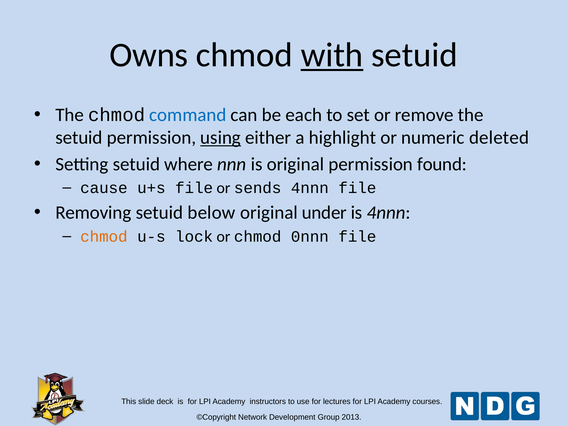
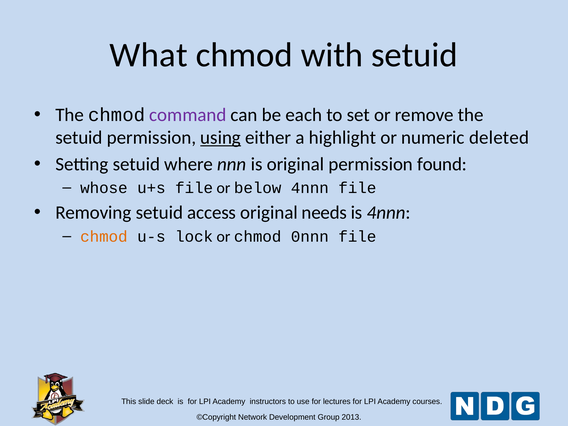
Owns: Owns -> What (149, 55)
with underline: present -> none (332, 55)
command colour: blue -> purple (188, 115)
cause: cause -> whose (104, 188)
sends: sends -> below (258, 188)
below: below -> access (212, 213)
under: under -> needs (324, 213)
